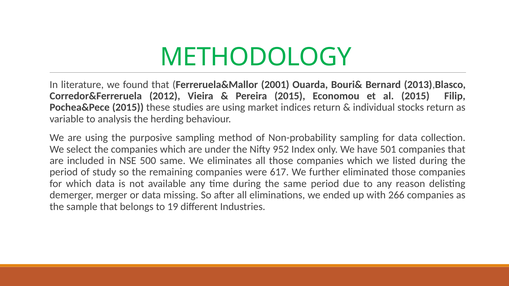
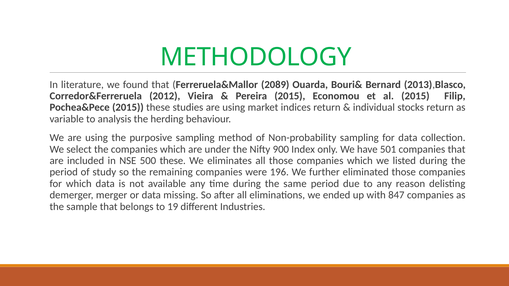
2001: 2001 -> 2089 (275, 85)
952: 952 -> 900 (281, 149)
500 same: same -> these (173, 161)
617: 617 -> 196 (279, 172)
266: 266 -> 847 (396, 195)
